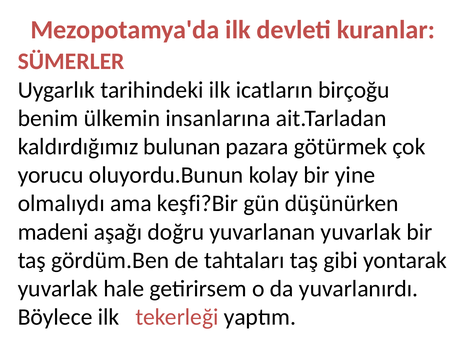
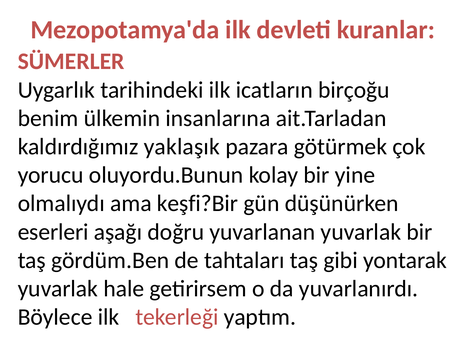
bulunan: bulunan -> yaklaşık (182, 147)
madeni: madeni -> eserleri (53, 232)
